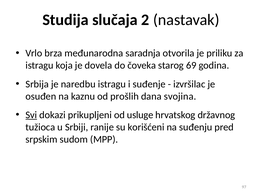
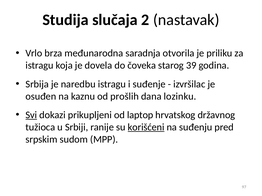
69: 69 -> 39 (191, 66)
svojina: svojina -> lozinku (180, 96)
usluge: usluge -> laptop (140, 115)
korišćeni underline: none -> present (146, 127)
